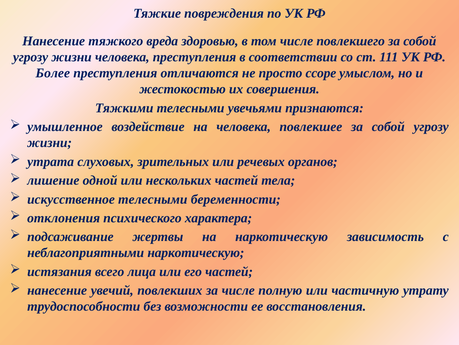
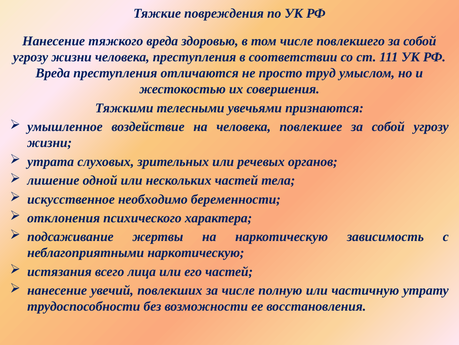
Более: Более -> Вреда (53, 73)
ссоре: ссоре -> труд (321, 73)
искусственное телесными: телесными -> необходимо (153, 199)
